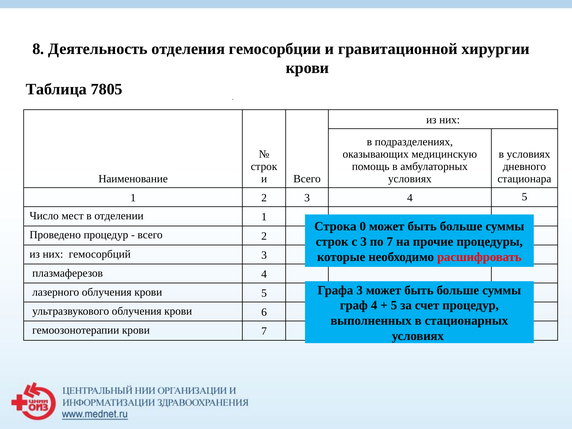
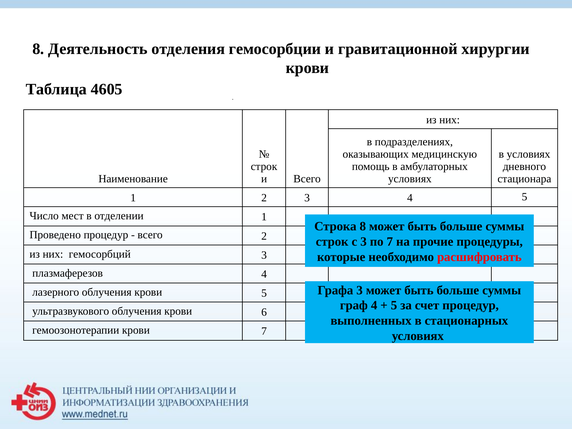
7805: 7805 -> 4605 (107, 89)
Строка 0: 0 -> 8 (363, 226)
